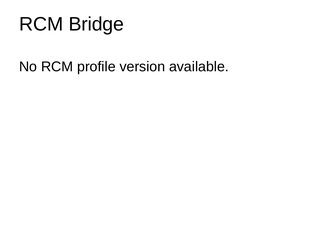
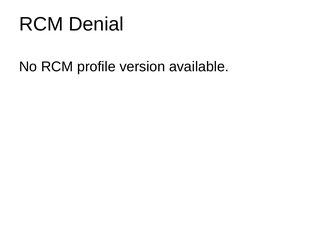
Bridge: Bridge -> Denial (96, 24)
